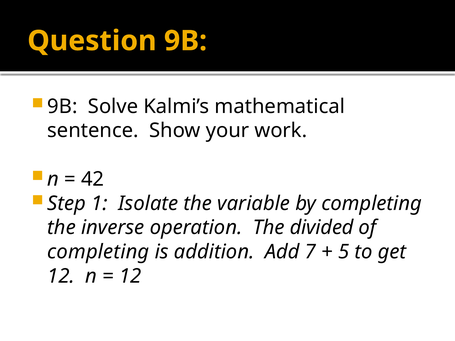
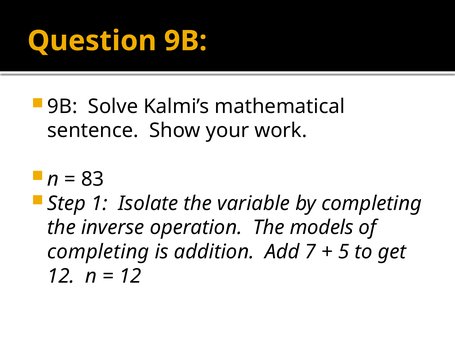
42: 42 -> 83 (93, 179)
divided: divided -> models (322, 228)
